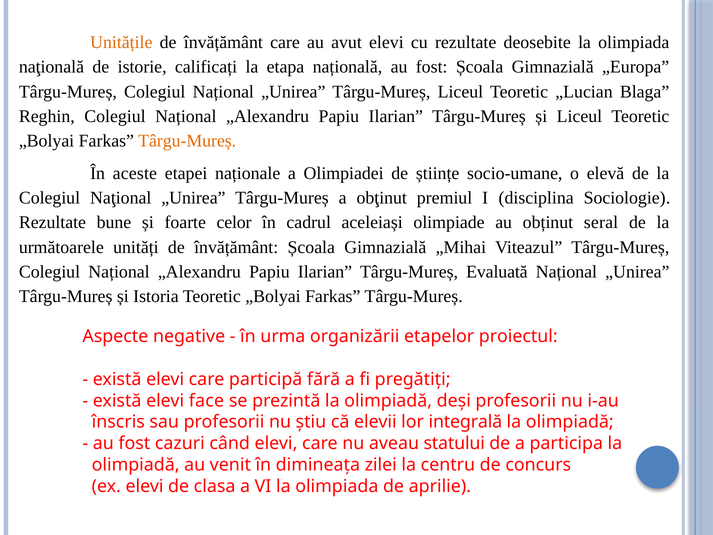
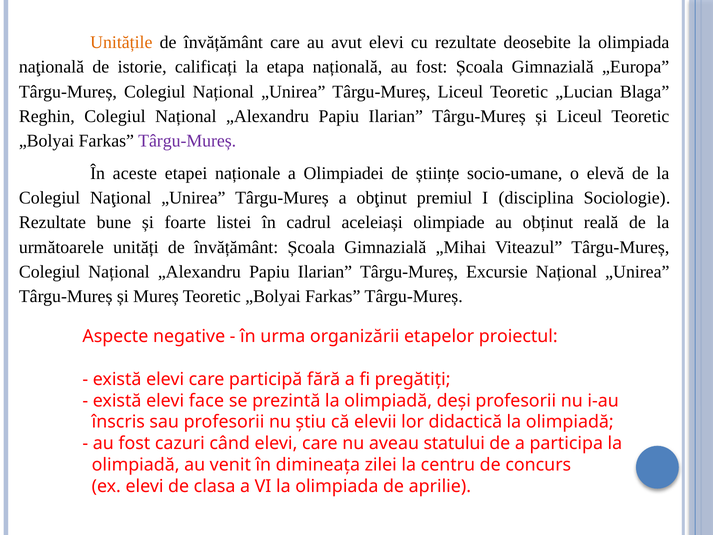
Târgu-Mureș colour: orange -> purple (187, 141)
celor: celor -> listei (234, 222)
seral: seral -> reală (601, 222)
Evaluată: Evaluată -> Excursie (497, 272)
Istoria: Istoria -> Mureș (156, 296)
integrală: integrală -> didactică (465, 422)
